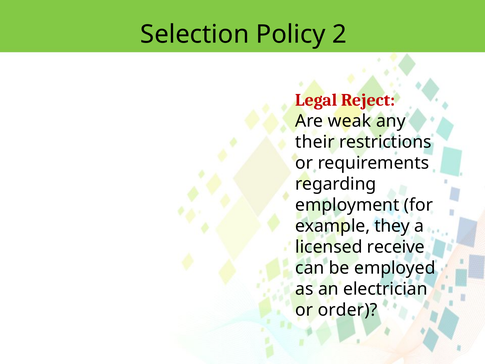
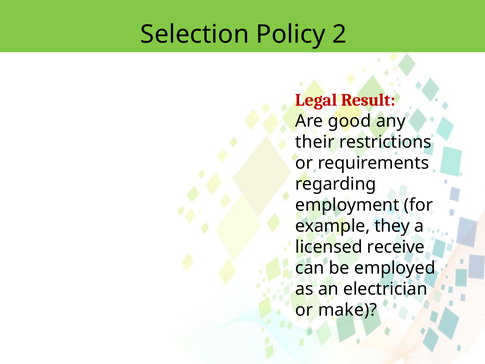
Reject: Reject -> Result (368, 100)
weak: weak -> good (350, 121)
order: order -> make (348, 310)
